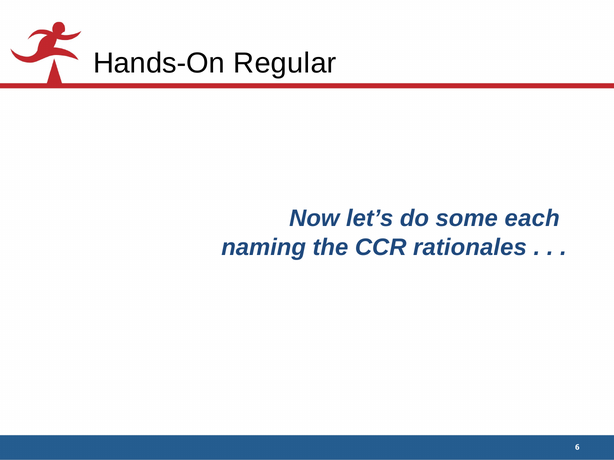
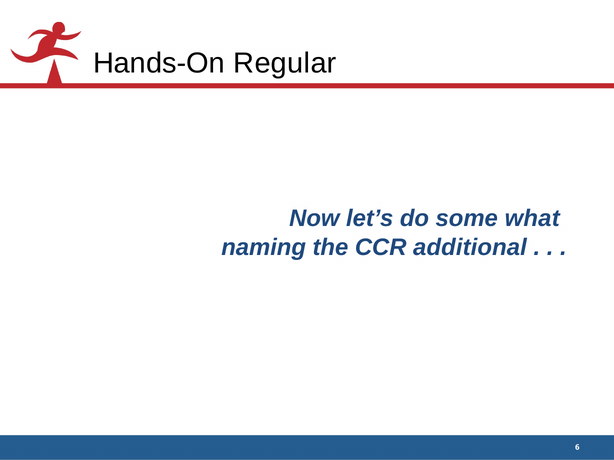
each: each -> what (532, 219)
rationales: rationales -> additional (470, 247)
